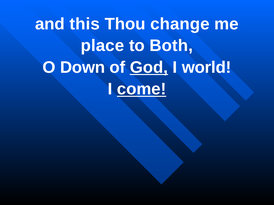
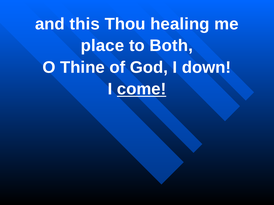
change: change -> healing (180, 24)
Down: Down -> Thine (82, 68)
God underline: present -> none (149, 68)
world: world -> down (206, 68)
